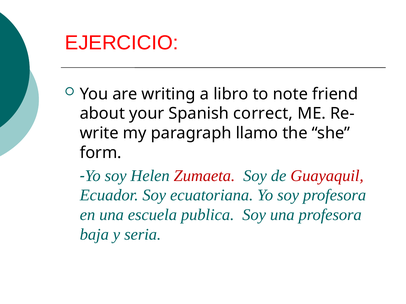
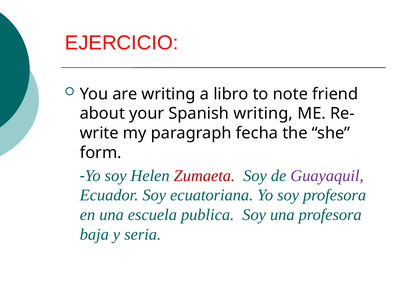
Spanish correct: correct -> writing (263, 114)
llamo: llamo -> fecha (257, 133)
Guayaquil colour: red -> purple (327, 176)
